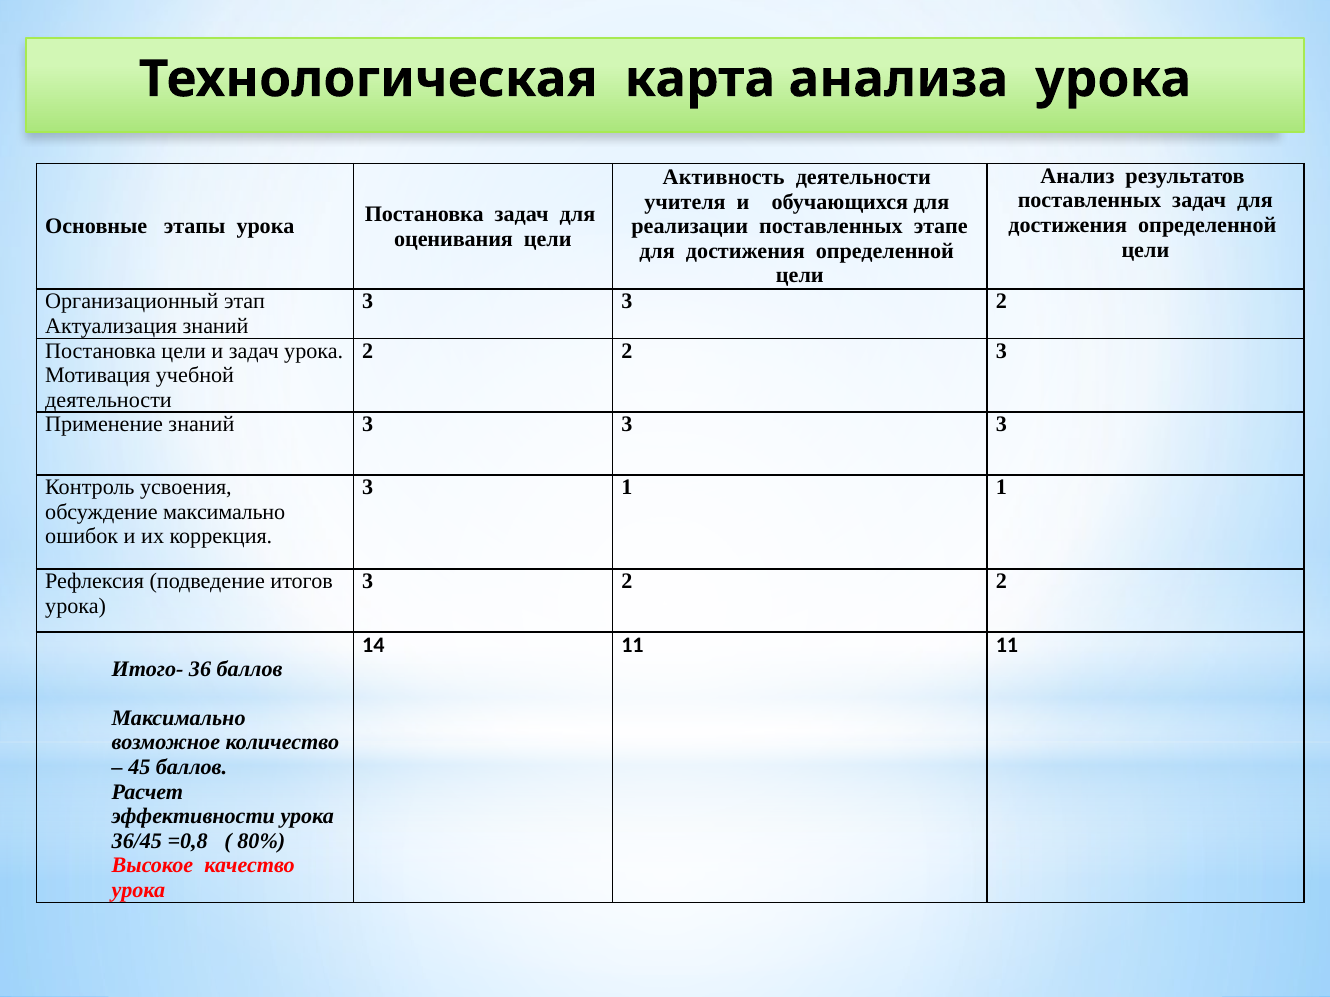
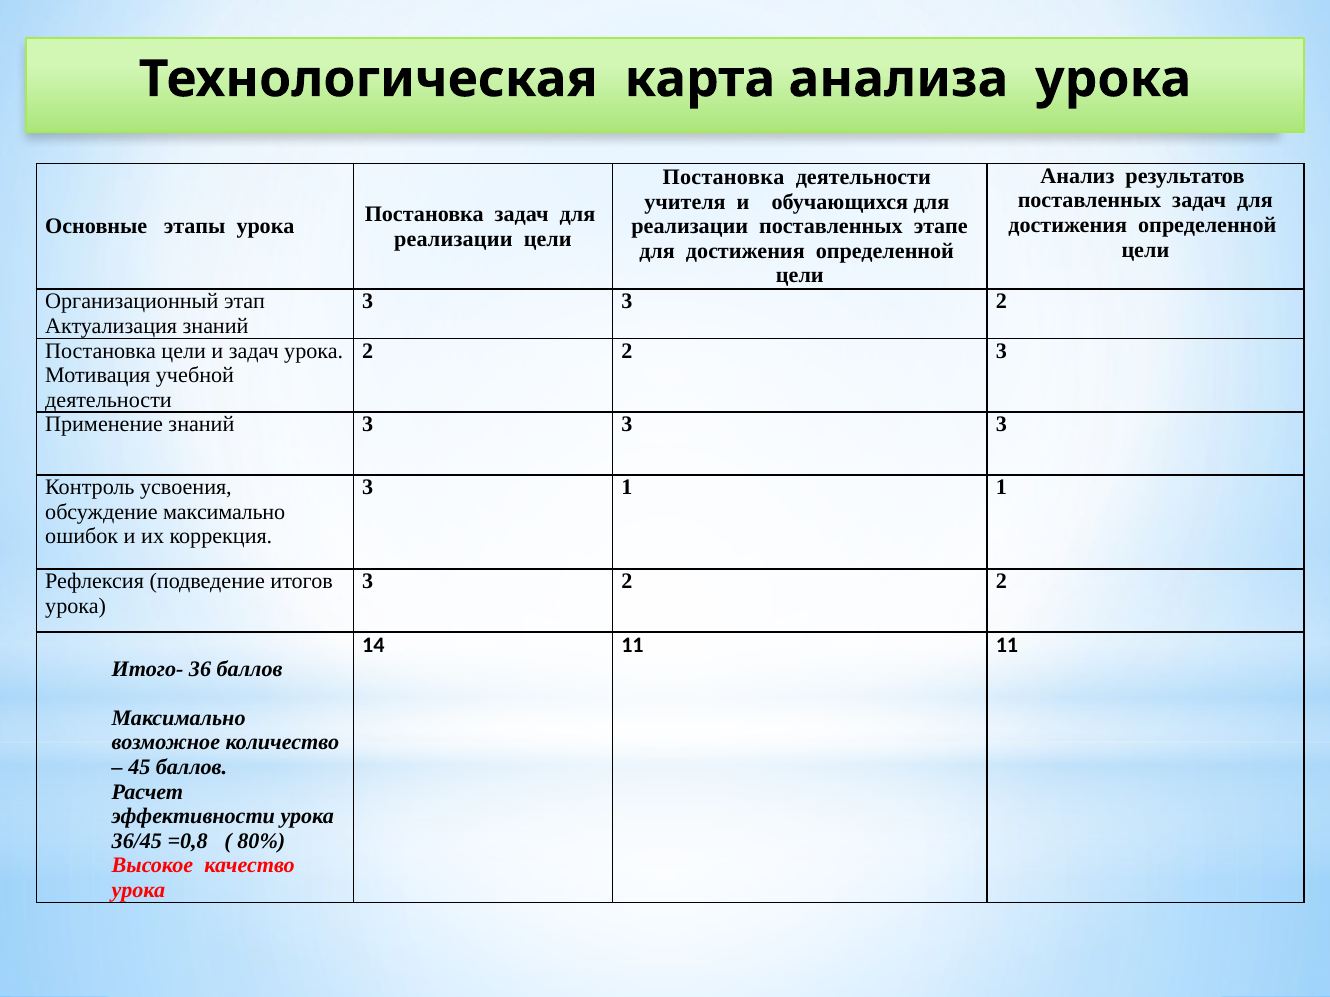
Активность: Активность -> Постановка (724, 177)
оценивания: оценивания -> реализации (453, 239)
